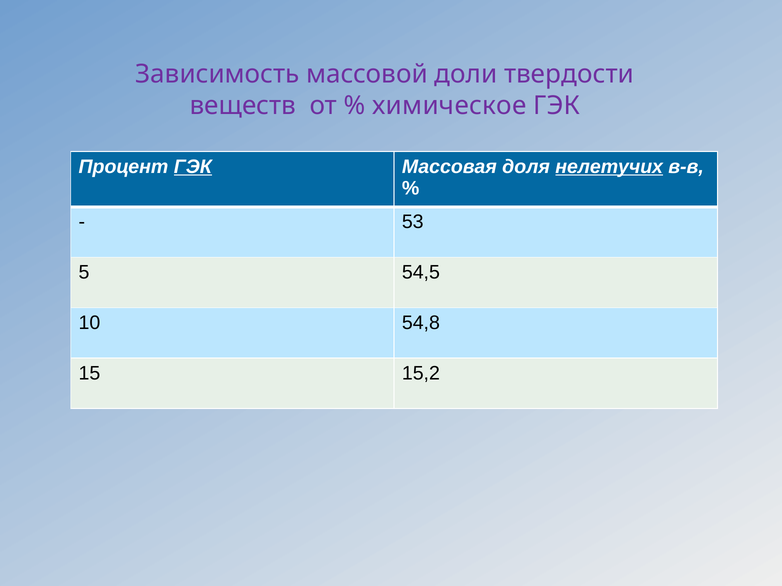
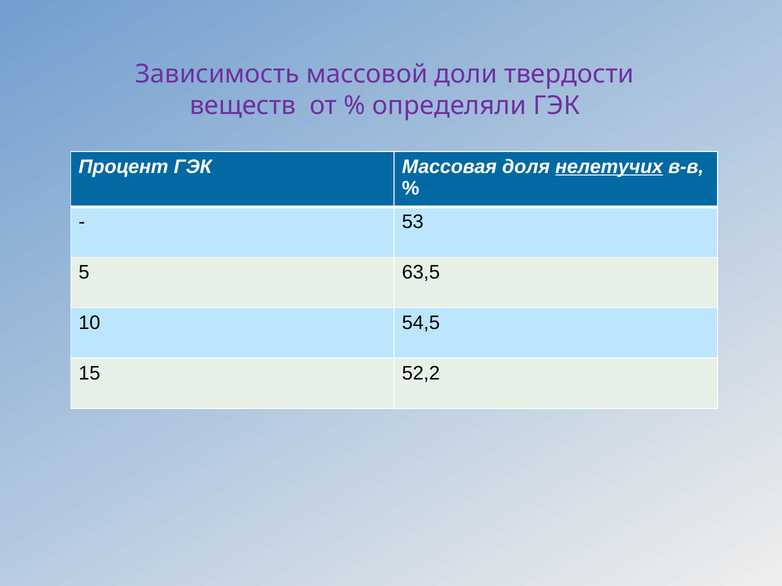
химическое: химическое -> определяли (449, 106)
ГЭК underline: present -> none (193, 167)
54,5: 54,5 -> 63,5 (421, 273)
54,8: 54,8 -> 54,5 (421, 323)
15,2: 15,2 -> 52,2 (421, 374)
